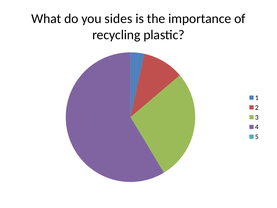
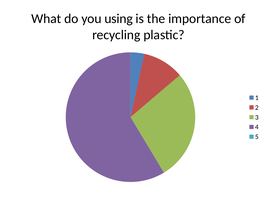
sides: sides -> using (119, 19)
